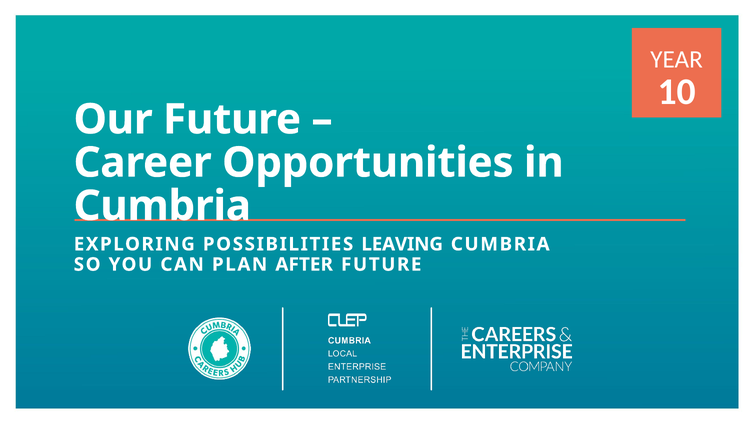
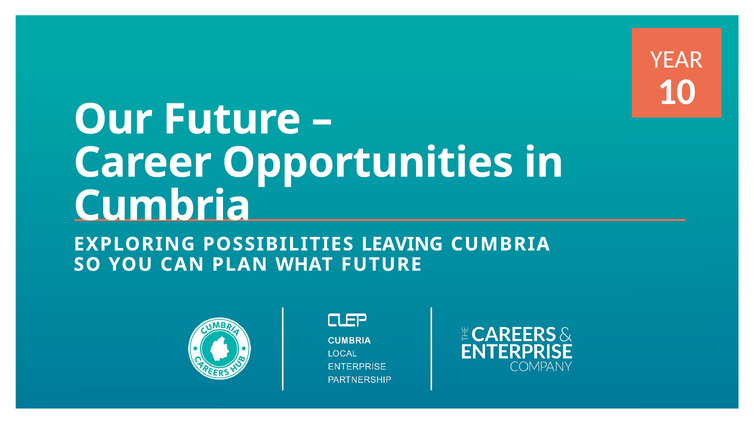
AFTER: AFTER -> WHAT (304, 265)
